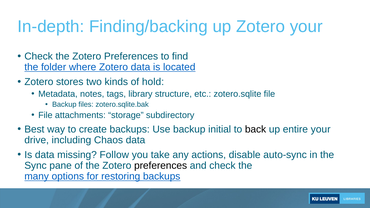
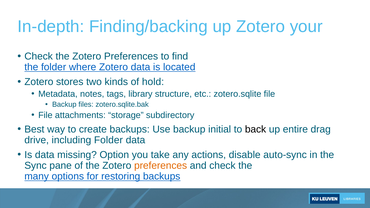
entire your: your -> drag (321, 129)
including Chaos: Chaos -> Folder (108, 140)
Follow: Follow -> Option (114, 155)
preferences colour: black -> orange (161, 166)
